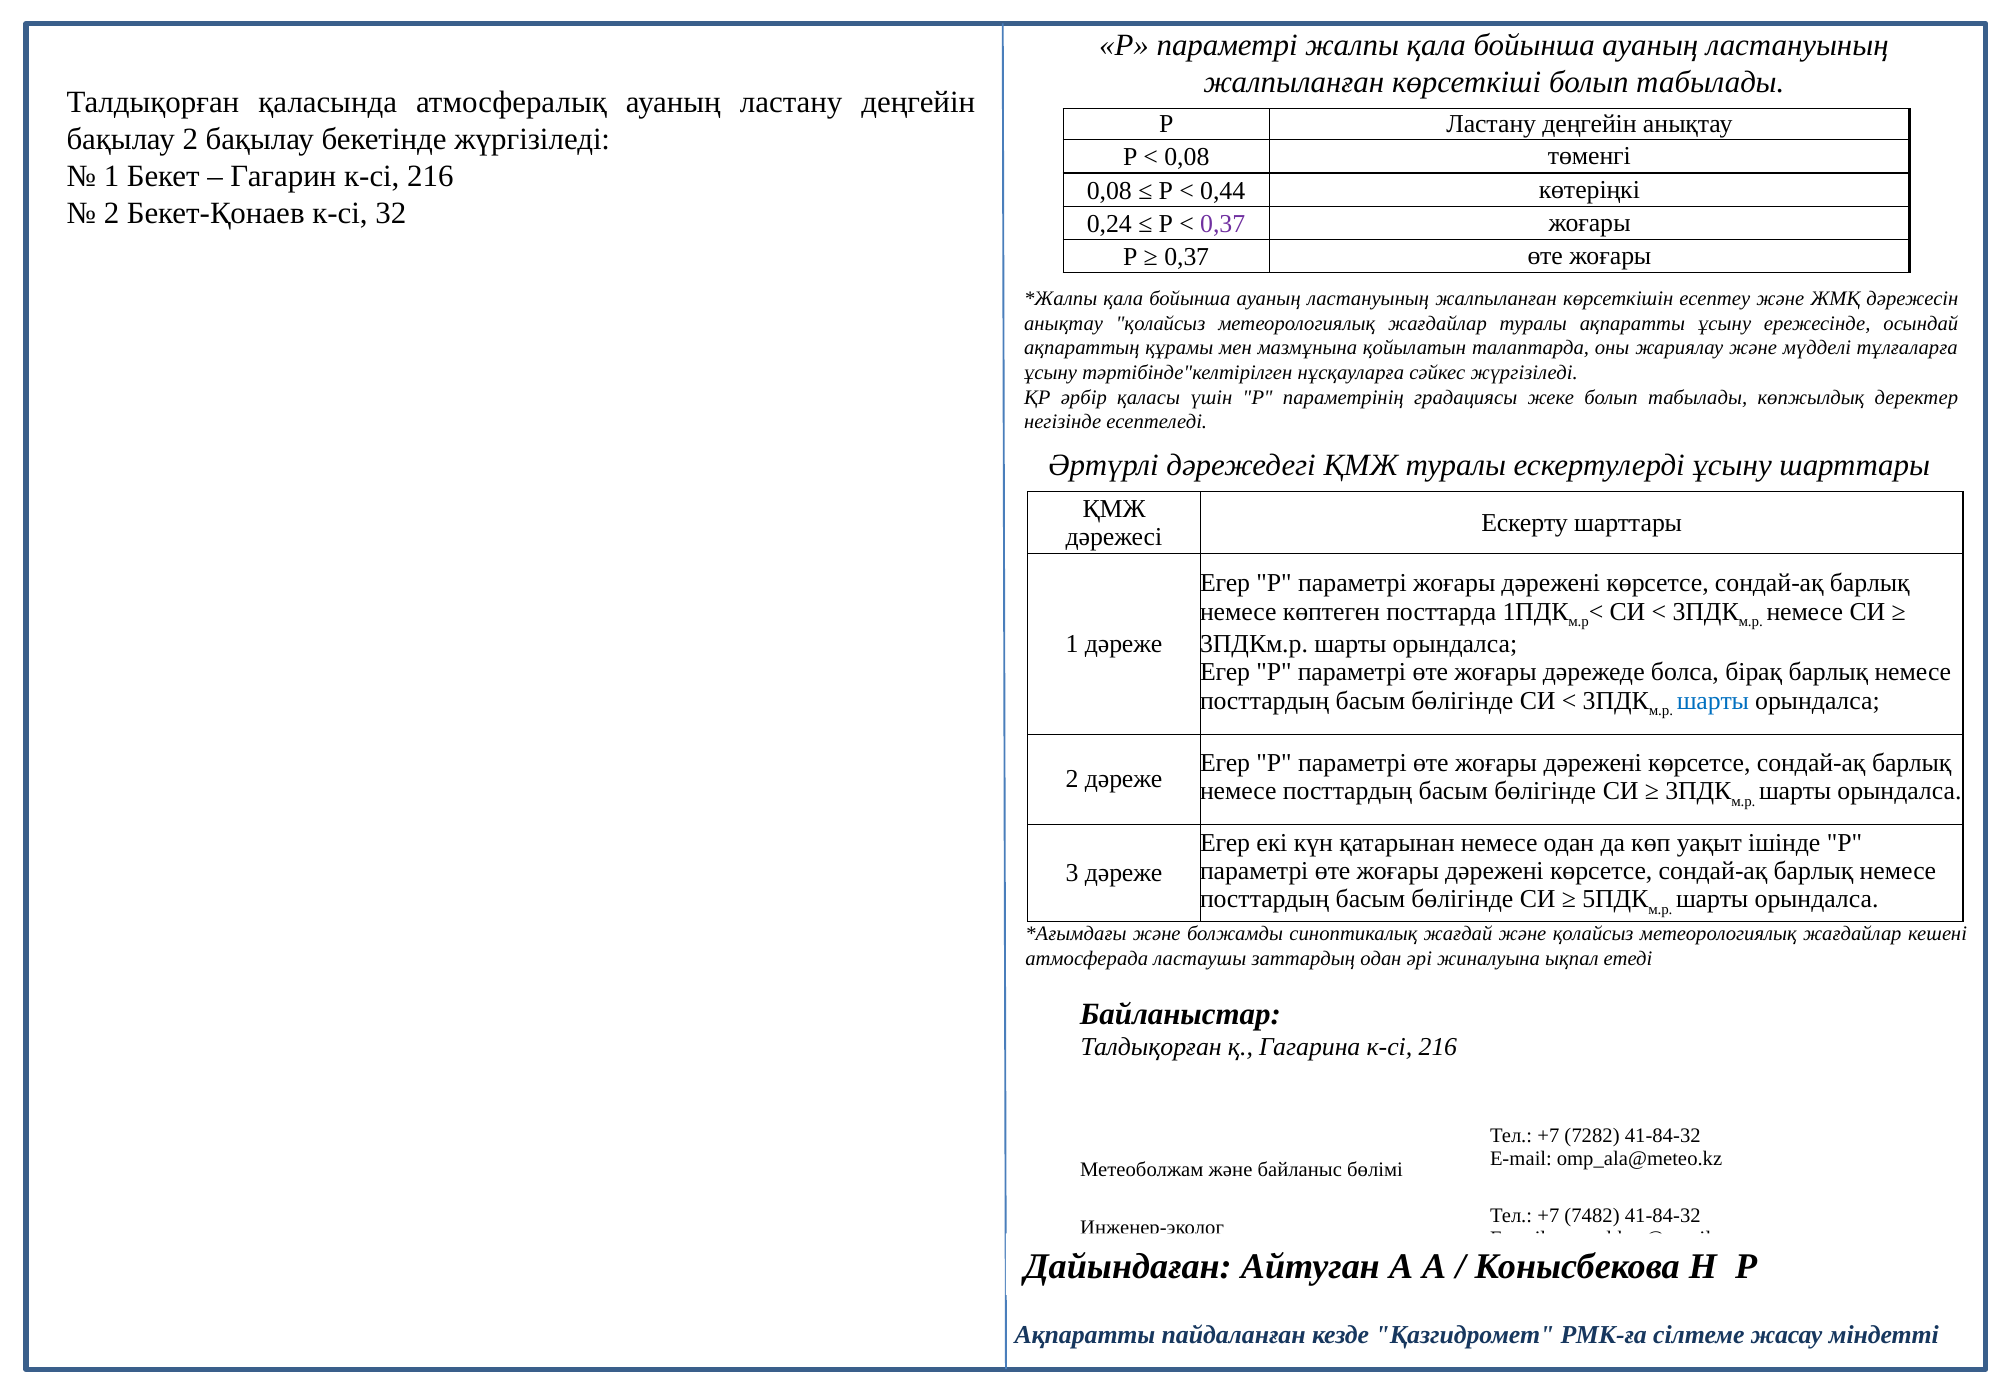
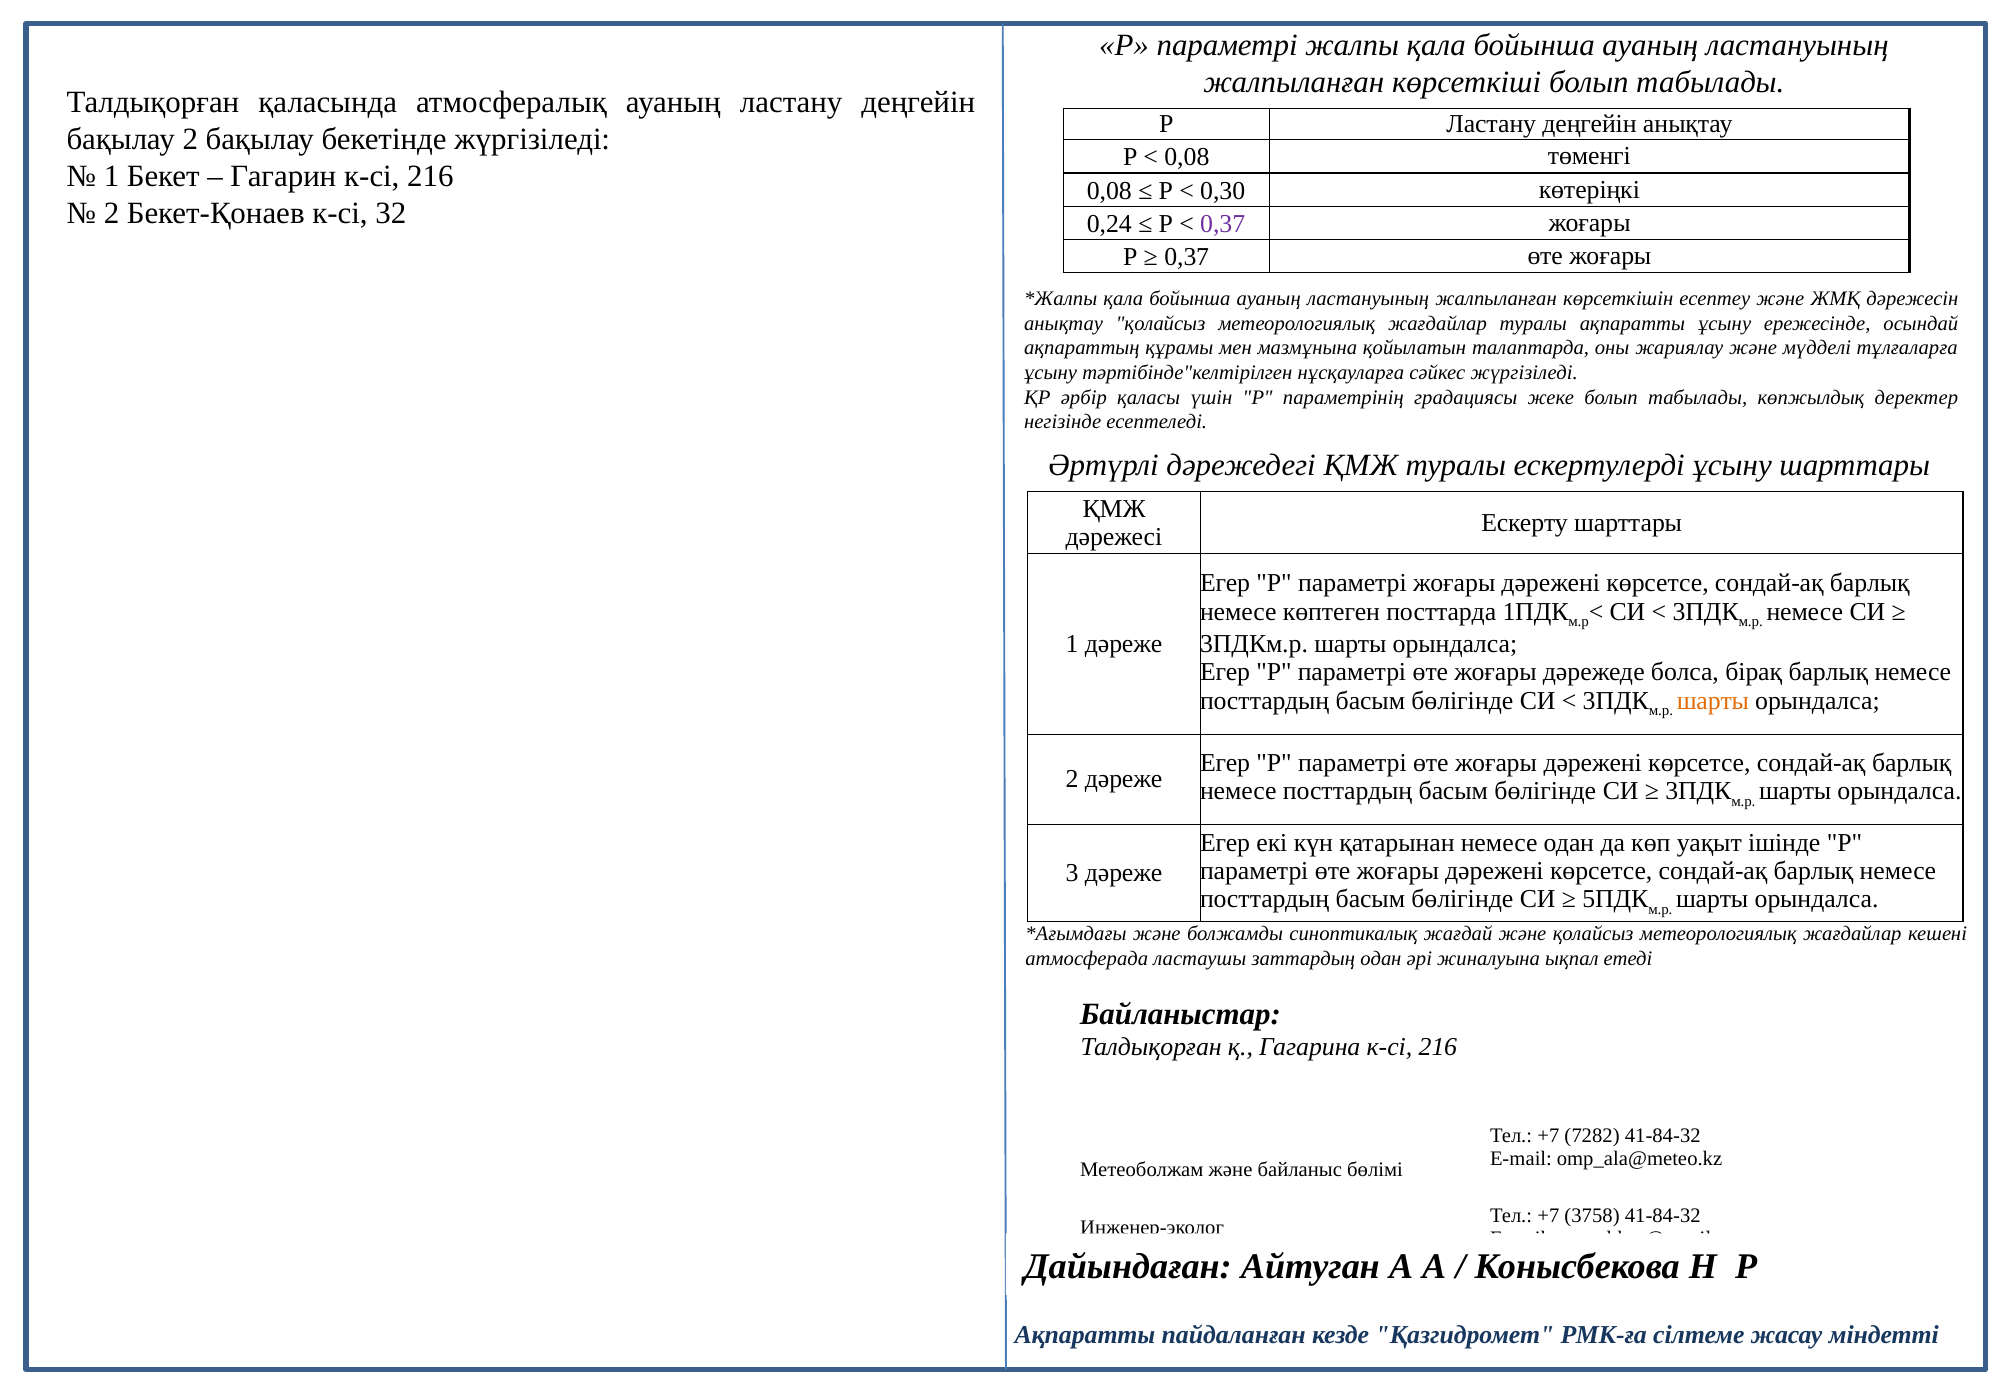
0,44: 0,44 -> 0,30 (1223, 191)
шарты colour: blue -> orange (1713, 701)
7482: 7482 -> 3758 (1592, 1216)
